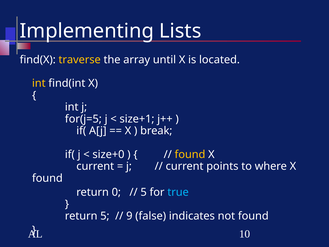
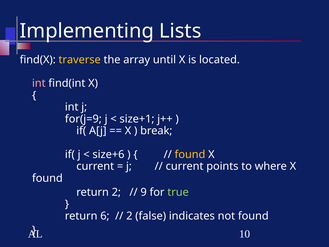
int colour: yellow -> pink (39, 83)
for(j=5: for(j=5 -> for(j=9 (83, 119)
size+0: size+0 -> size+6 (108, 154)
return 0: 0 -> 2 (116, 192)
5: 5 -> 9 (144, 192)
true colour: light blue -> light green (178, 192)
return 5: 5 -> 6 (105, 216)
9: 9 -> 2 (129, 216)
